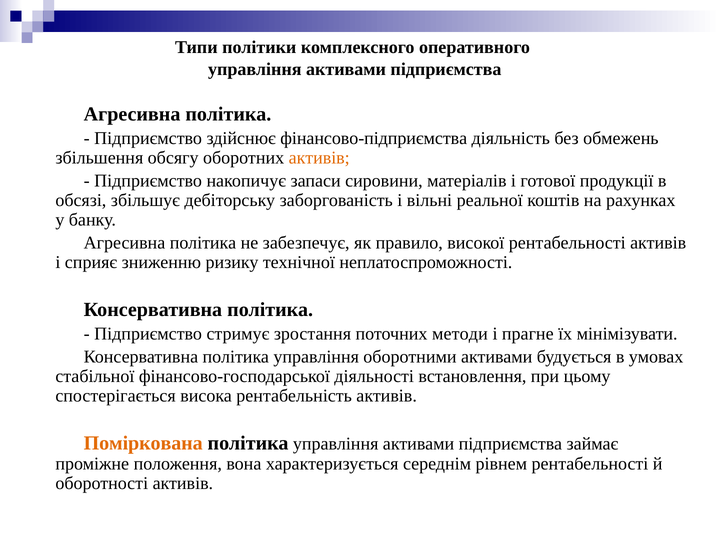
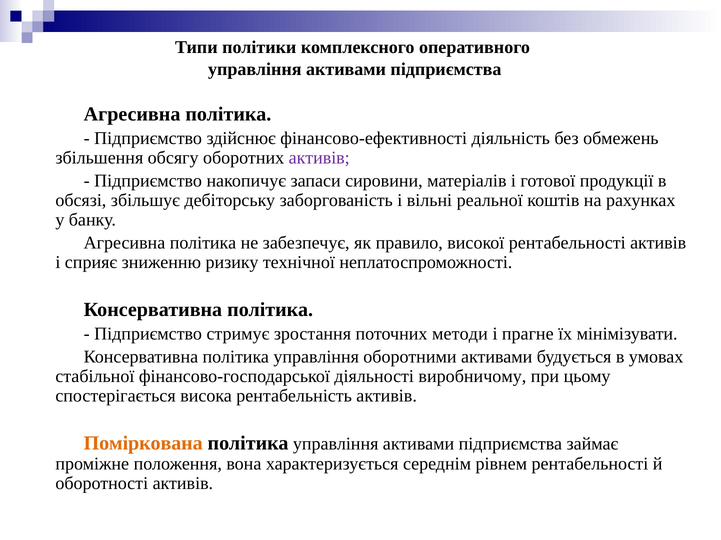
фінансово-підприємства: фінансово-підприємства -> фінансово-ефективності (374, 138)
активів colour: orange -> purple (319, 158)
встановлення: встановлення -> виробничому (472, 377)
